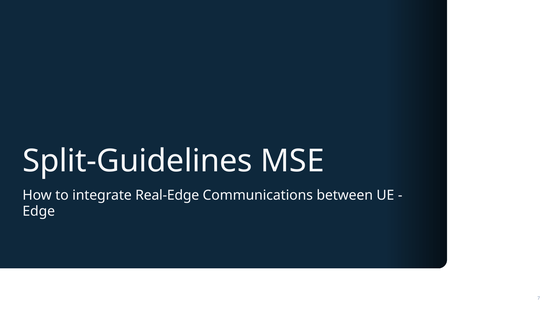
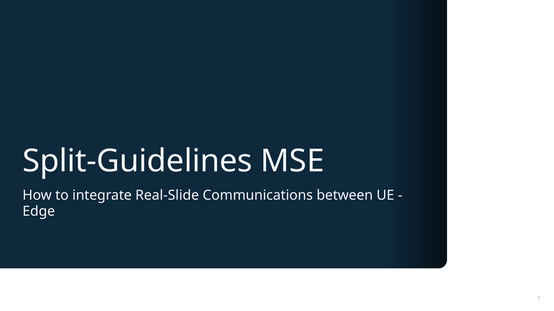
Real-Edge: Real-Edge -> Real-Slide (167, 196)
